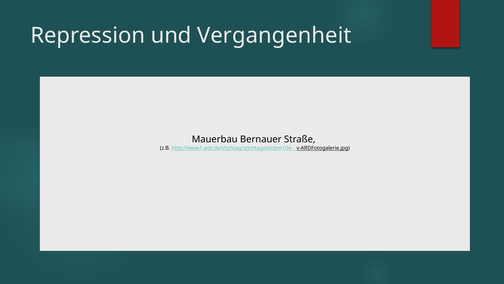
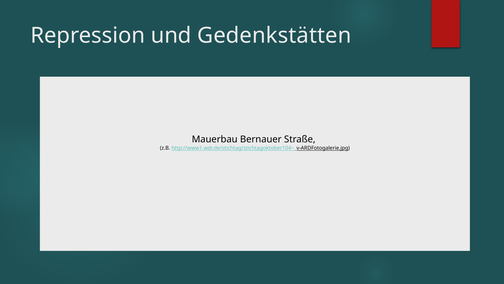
Vergangenheit: Vergangenheit -> Gedenkstätten (274, 35)
